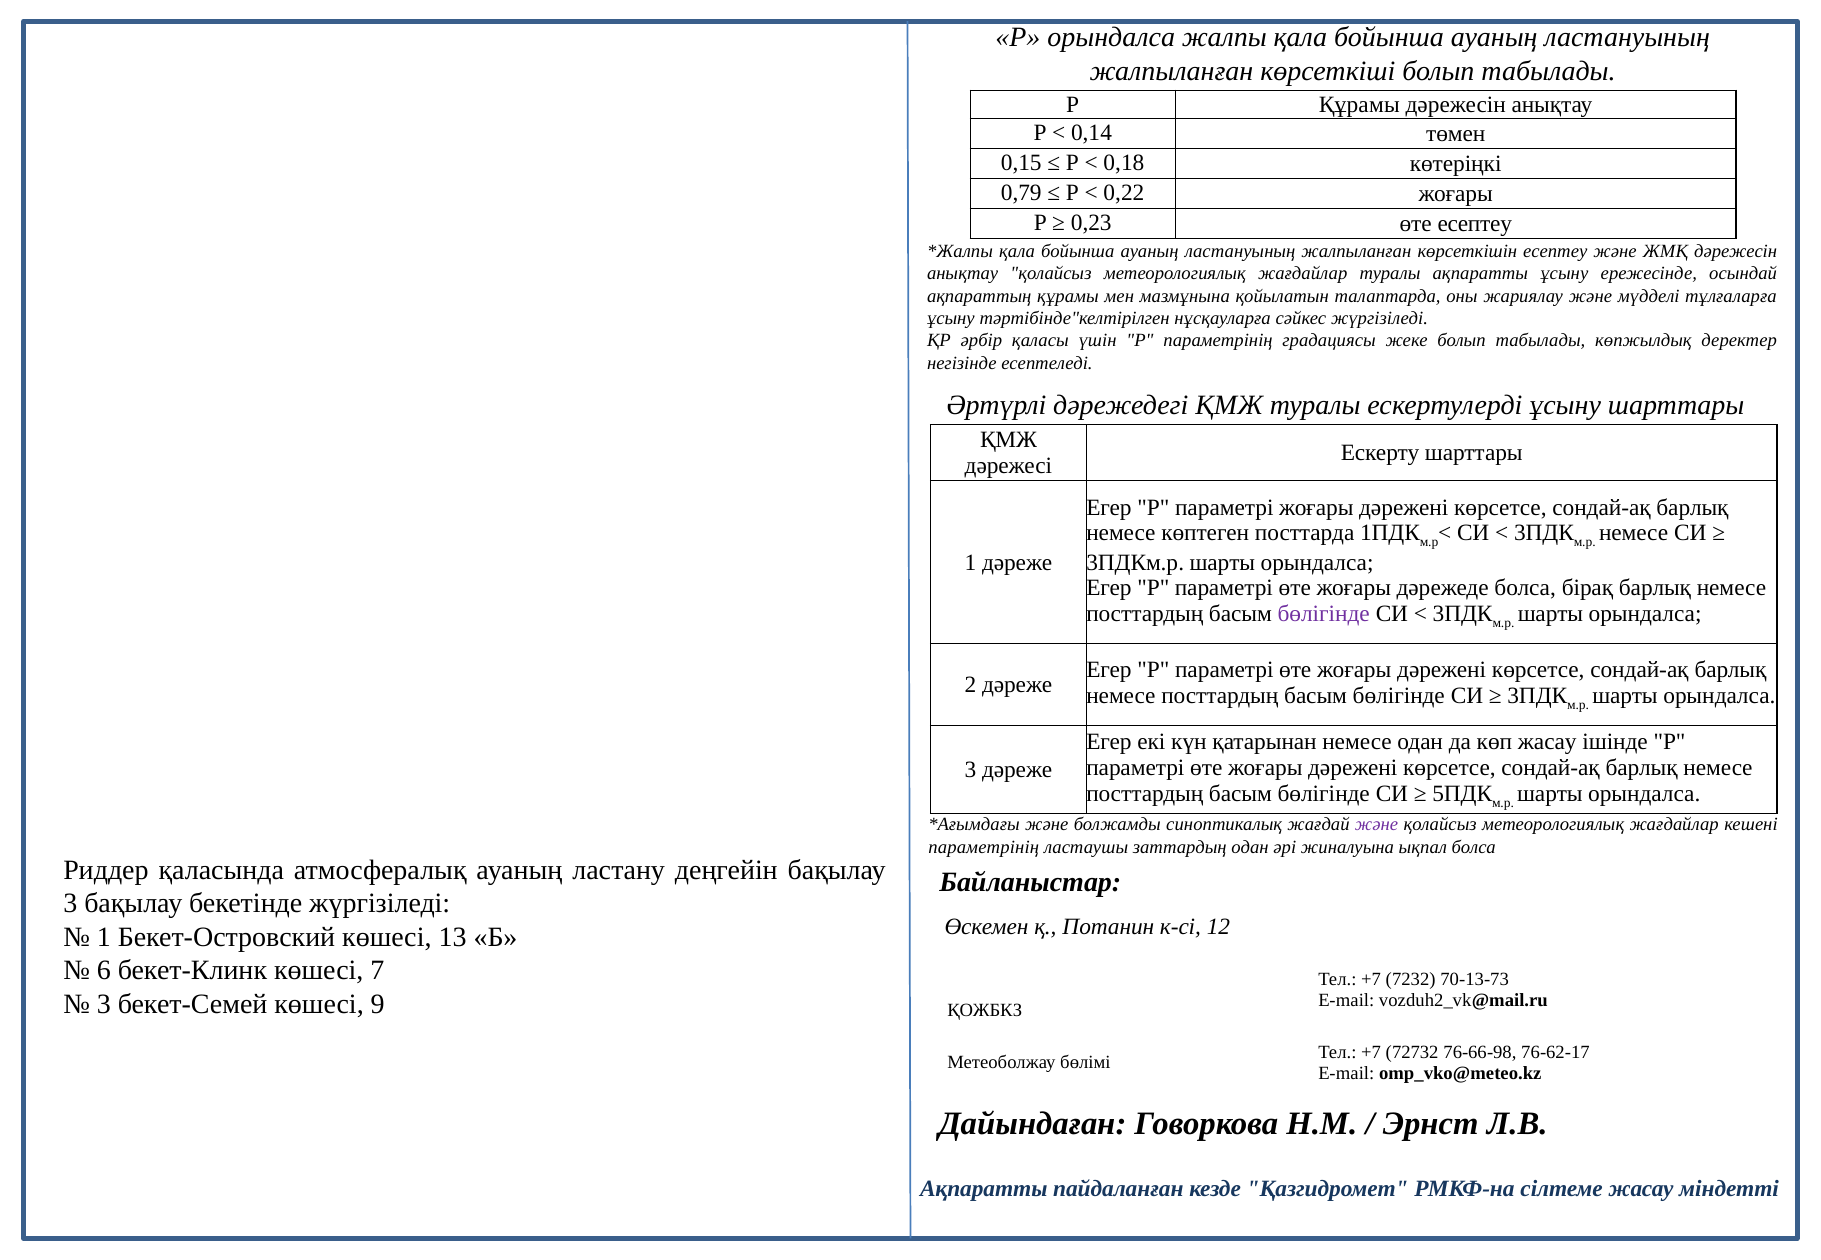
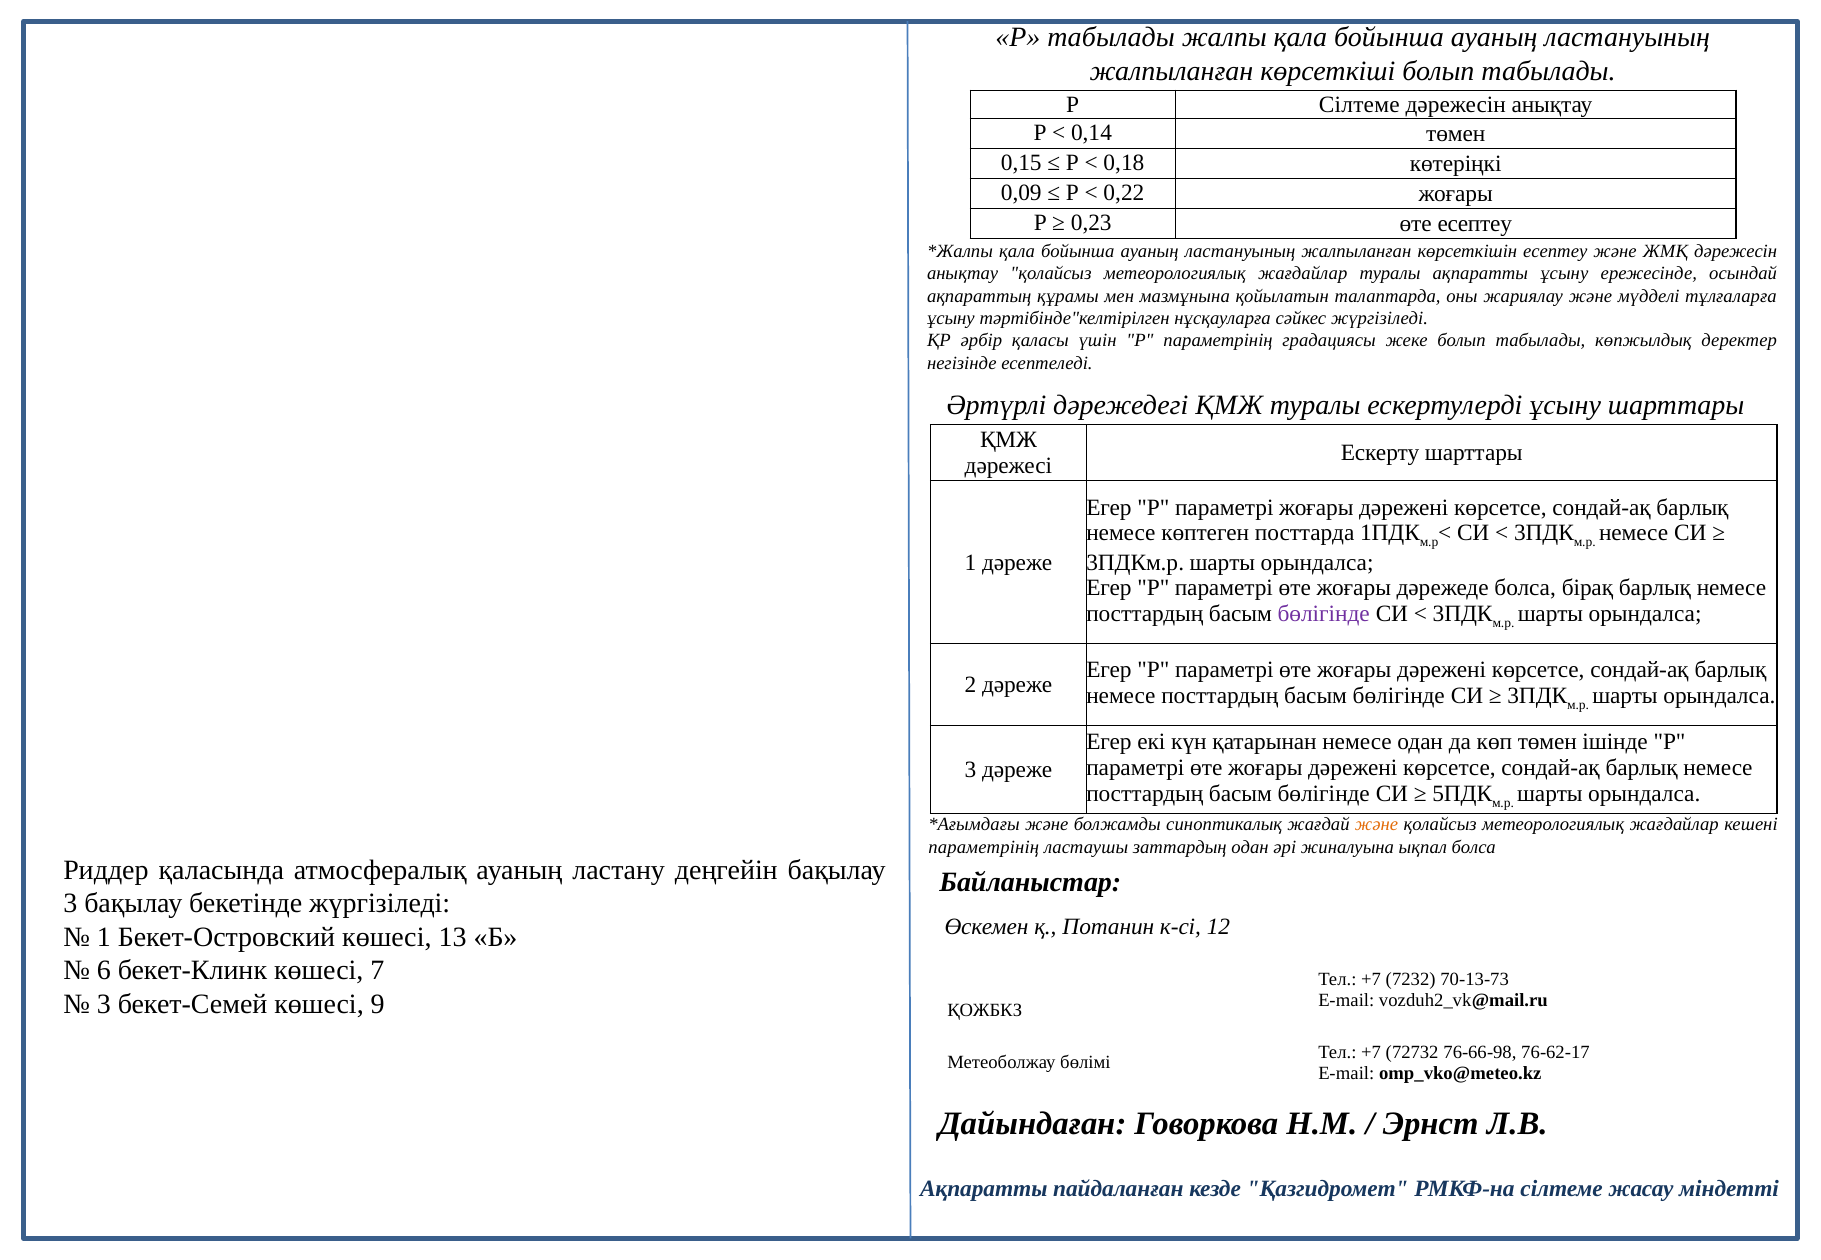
Р орындалса: орындалса -> табылады (1111, 37)
Р Құрамы: Құрамы -> Сілтеме (1359, 104)
0,79: 0,79 -> 0,09 (1021, 193)
көп жасау: жасау -> төмен (1547, 742)
және colour: purple -> orange (1377, 825)
